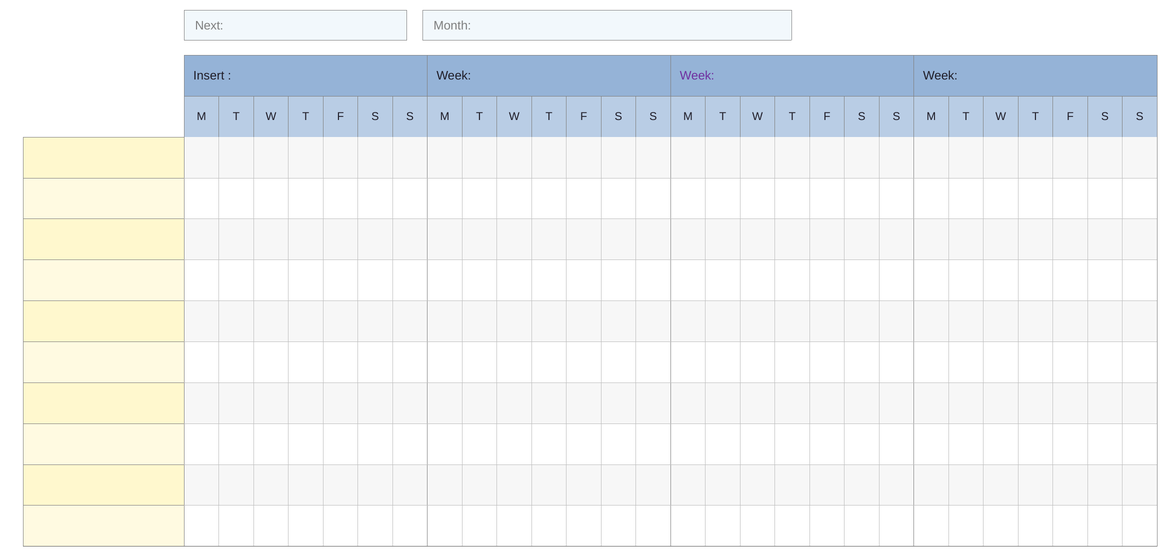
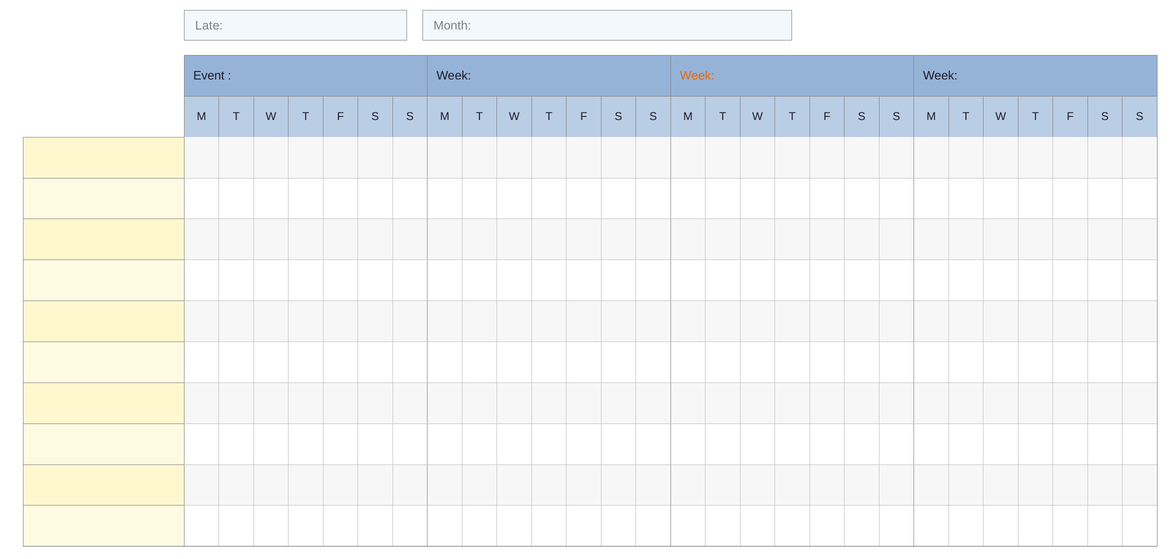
Next: Next -> Late (209, 25)
Insert: Insert -> Event (209, 76)
Week colour: purple -> orange (697, 76)
